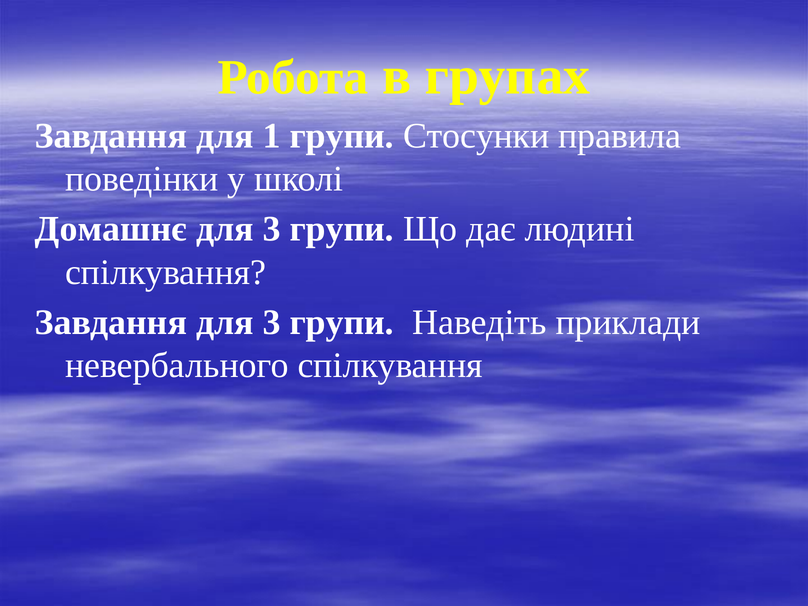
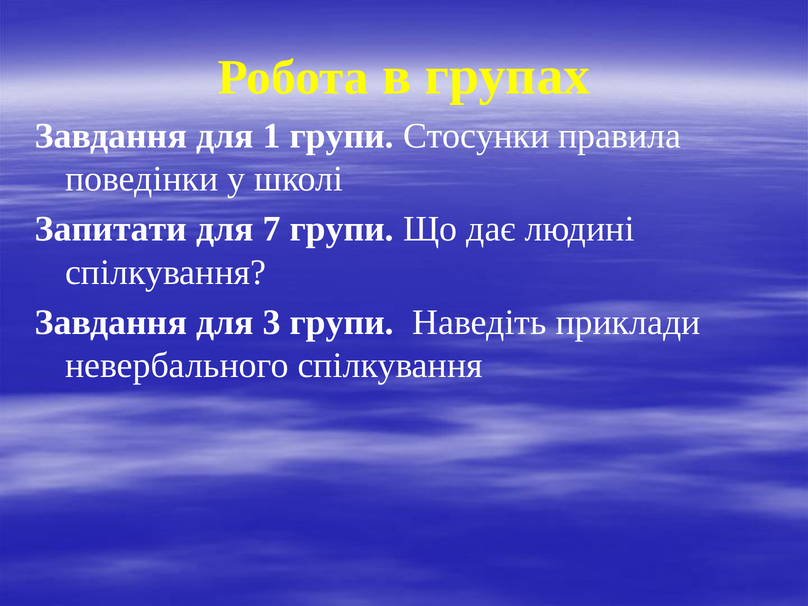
Домашнє: Домашнє -> Запитати (111, 229)
3: 3 -> 7 (272, 229)
